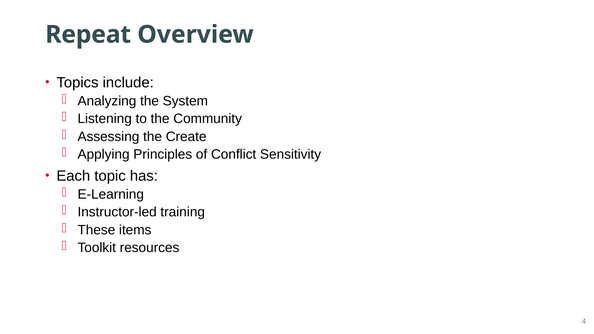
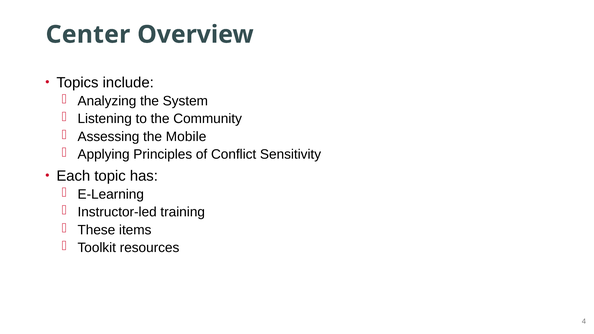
Repeat: Repeat -> Center (88, 35)
Create: Create -> Mobile (186, 137)
